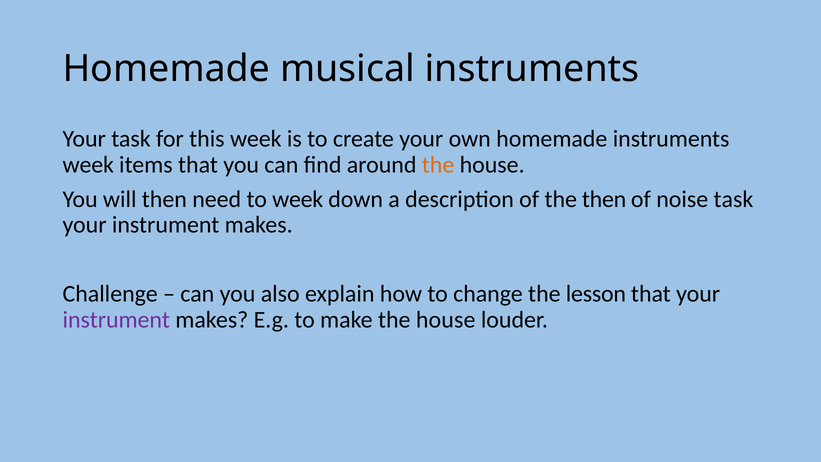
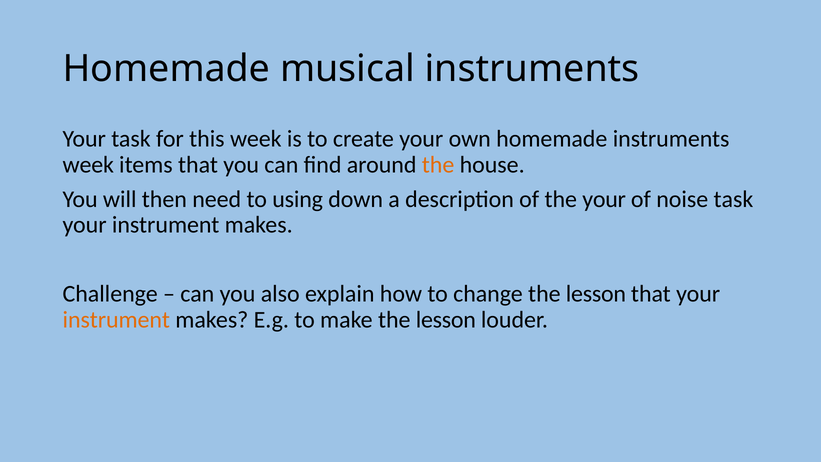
to week: week -> using (298, 199)
the then: then -> your (604, 199)
instrument colour: purple -> orange (116, 320)
make the house: house -> lesson (446, 320)
